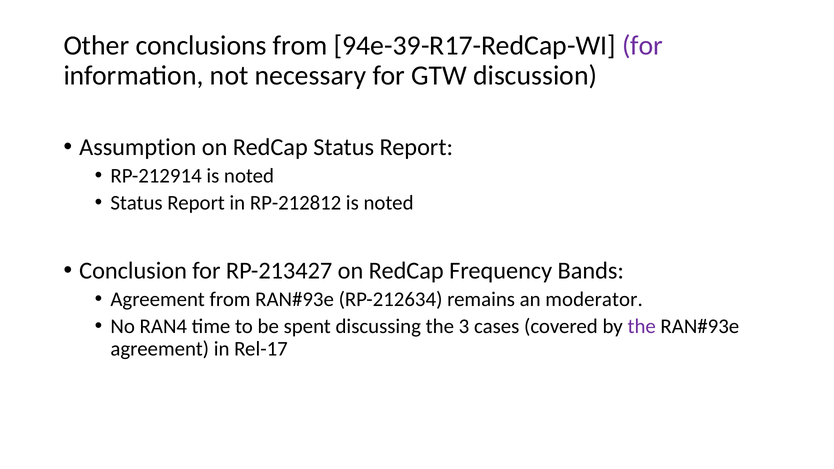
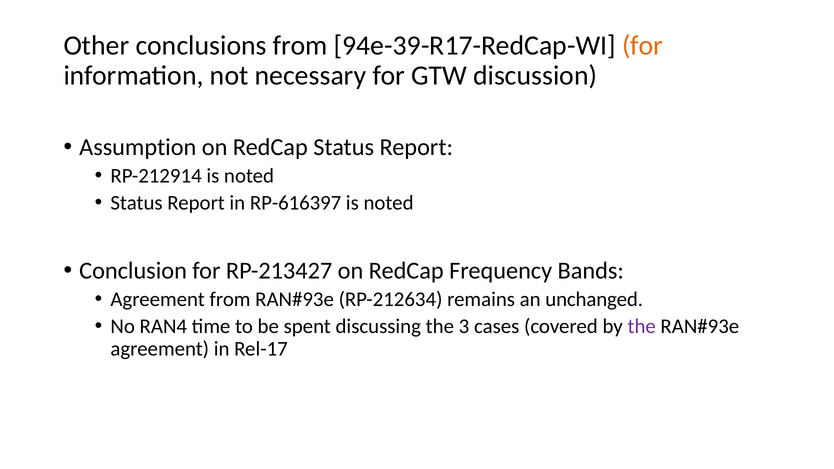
for colour: purple -> orange (643, 45)
RP-212812: RP-212812 -> RP-616397 (296, 203)
moderator: moderator -> unchanged (594, 299)
